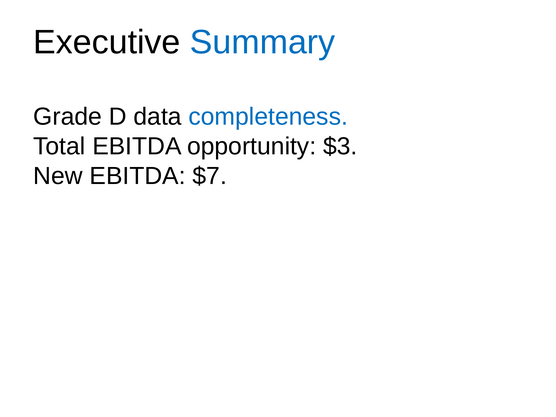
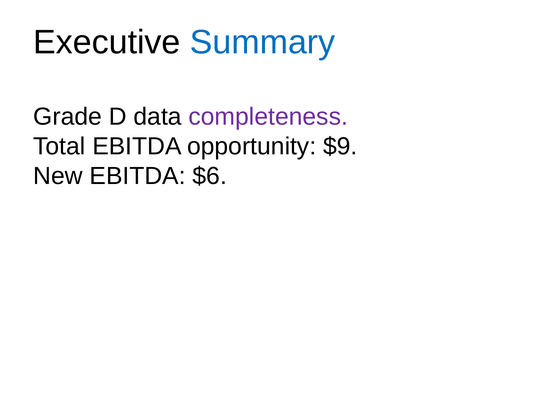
completeness colour: blue -> purple (268, 117)
$3: $3 -> $9 (340, 146)
$7: $7 -> $6 (210, 176)
